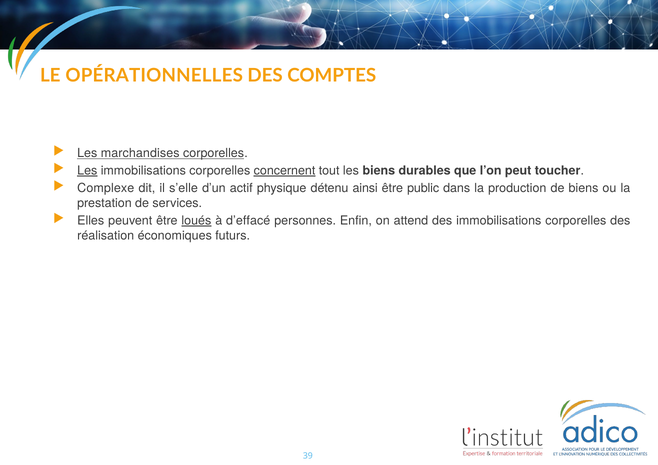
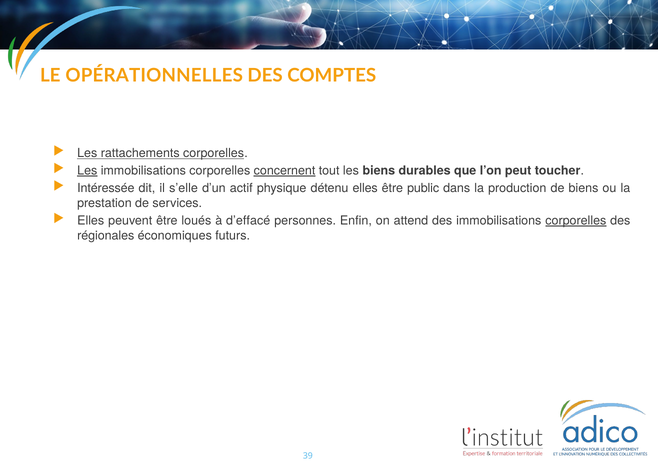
marchandises: marchandises -> rattachements (140, 153)
Complexe: Complexe -> Intéressée (106, 188)
détenu ainsi: ainsi -> elles (365, 188)
loués underline: present -> none (196, 221)
corporelles underline: none -> present (576, 221)
réalisation: réalisation -> régionales (106, 236)
